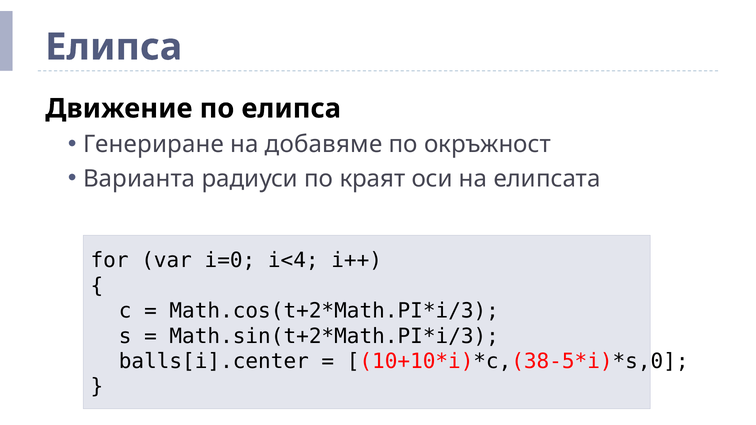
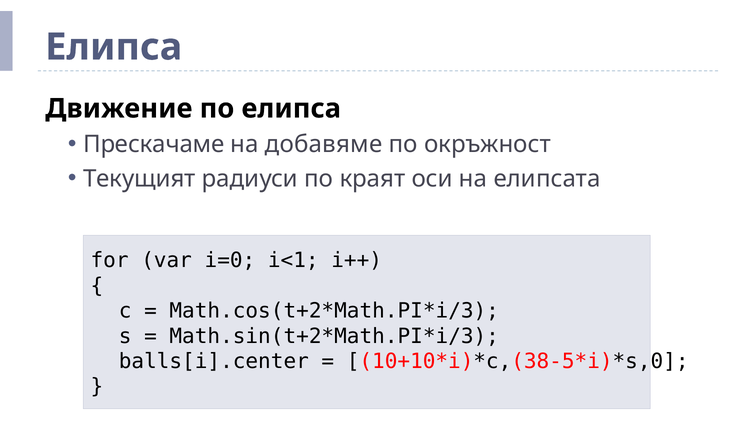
Генериране: Генериране -> Прескачаме (154, 144)
Варианта: Варианта -> Текущият (139, 179)
i<4: i<4 -> i<1 (293, 261)
